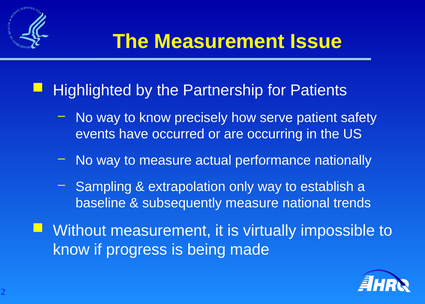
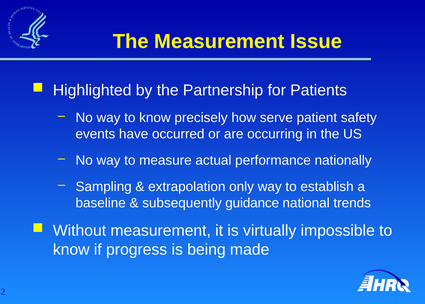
subsequently measure: measure -> guidance (252, 203)
